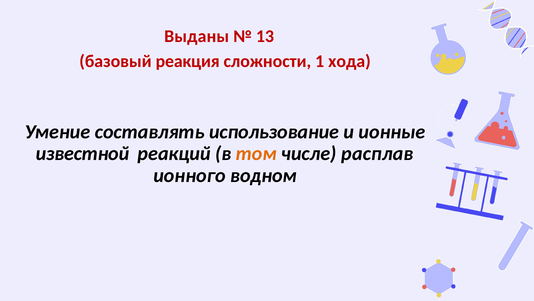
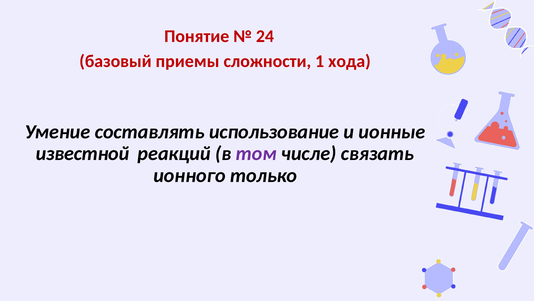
Выданы: Выданы -> Понятие (197, 36)
13: 13 -> 24 (265, 36)
реакция: реакция -> приемы (188, 61)
том colour: orange -> purple (256, 153)
расплав: расплав -> связать (377, 153)
водном: водном -> только (264, 175)
